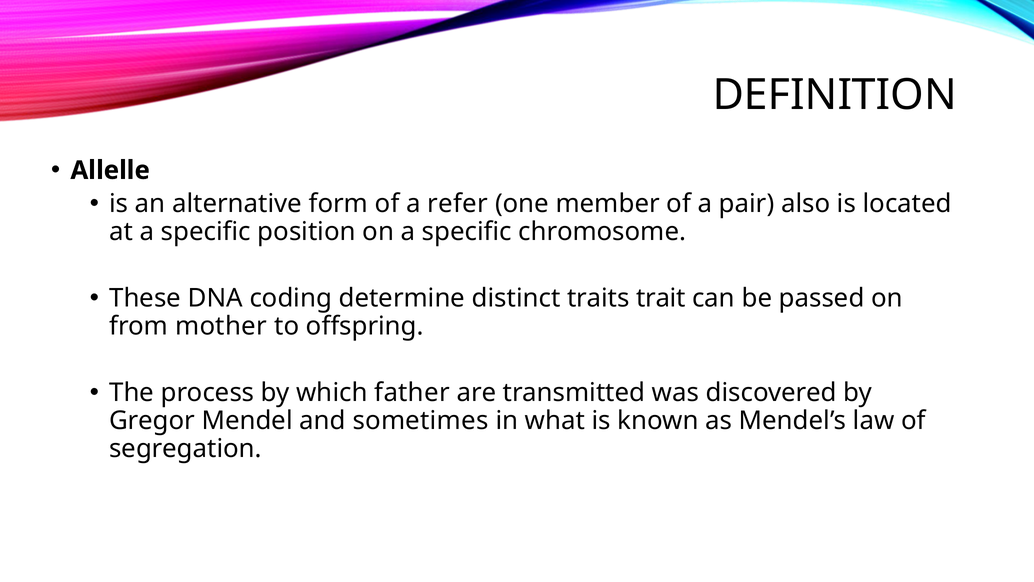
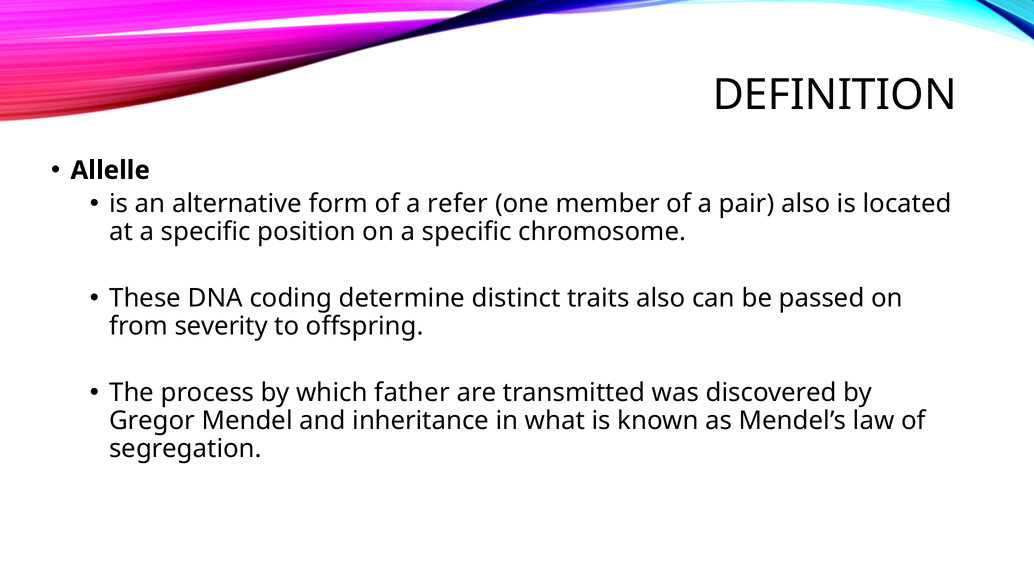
traits trait: trait -> also (661, 298)
mother: mother -> severity (221, 326)
sometimes: sometimes -> inheritance (421, 420)
